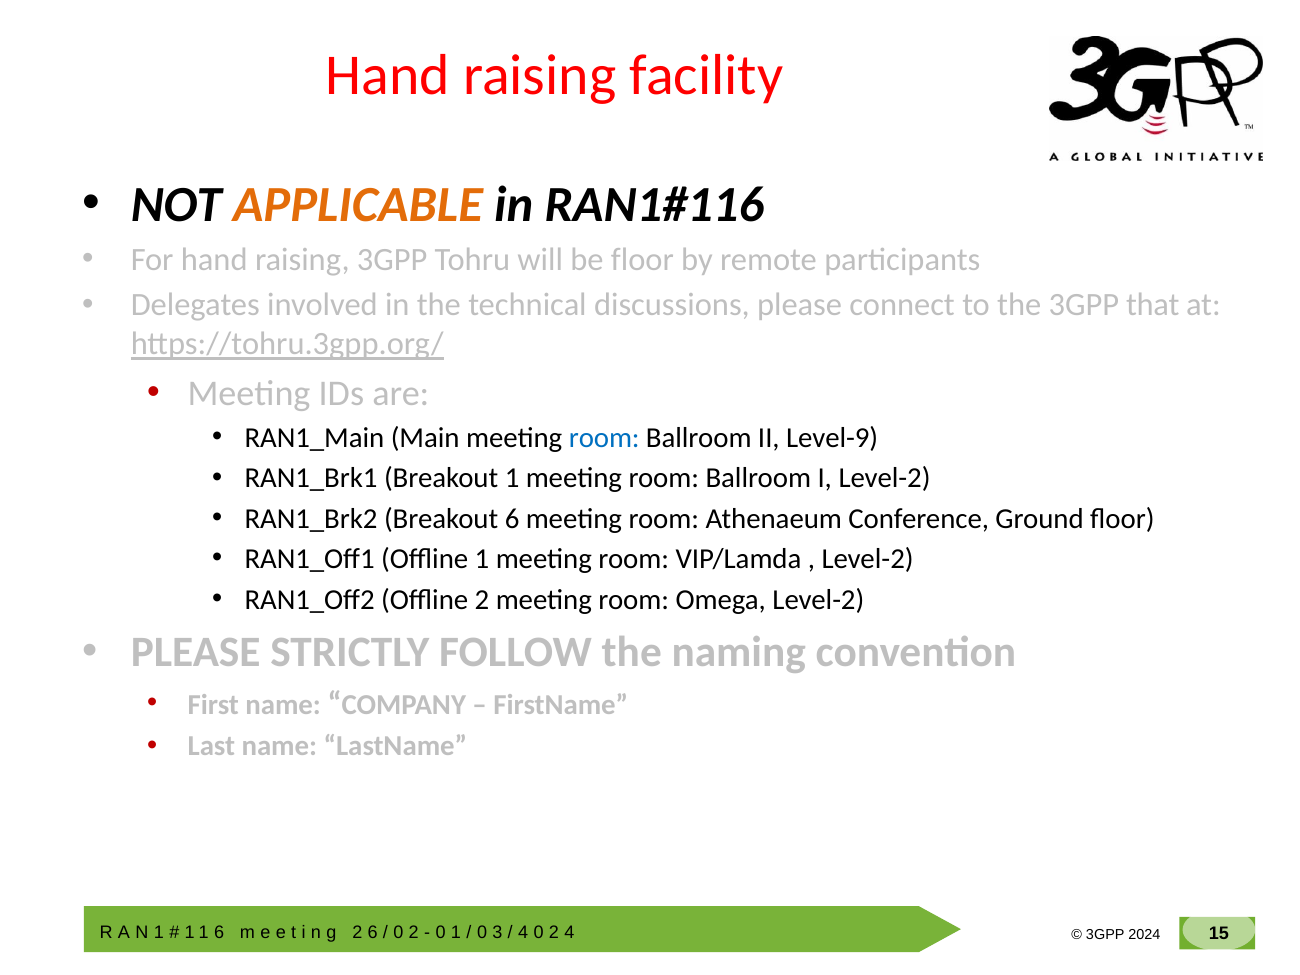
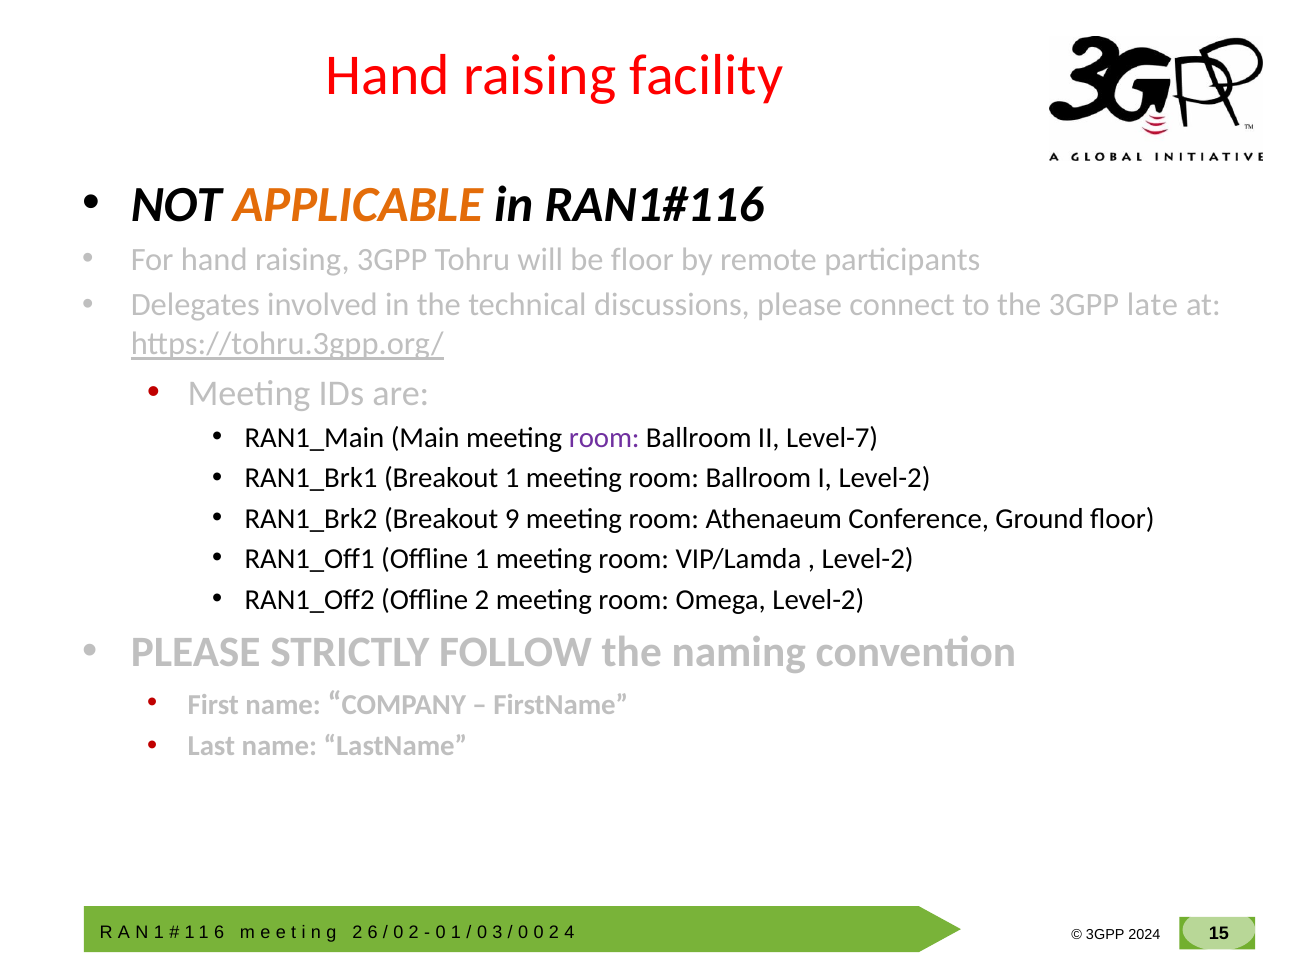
that: that -> late (1152, 305)
room colour: blue -> purple (604, 438)
Level-9: Level-9 -> Level-7 (832, 438)
Breakout 6: 6 -> 9 (512, 519)
4: 4 -> 0 (523, 932)
